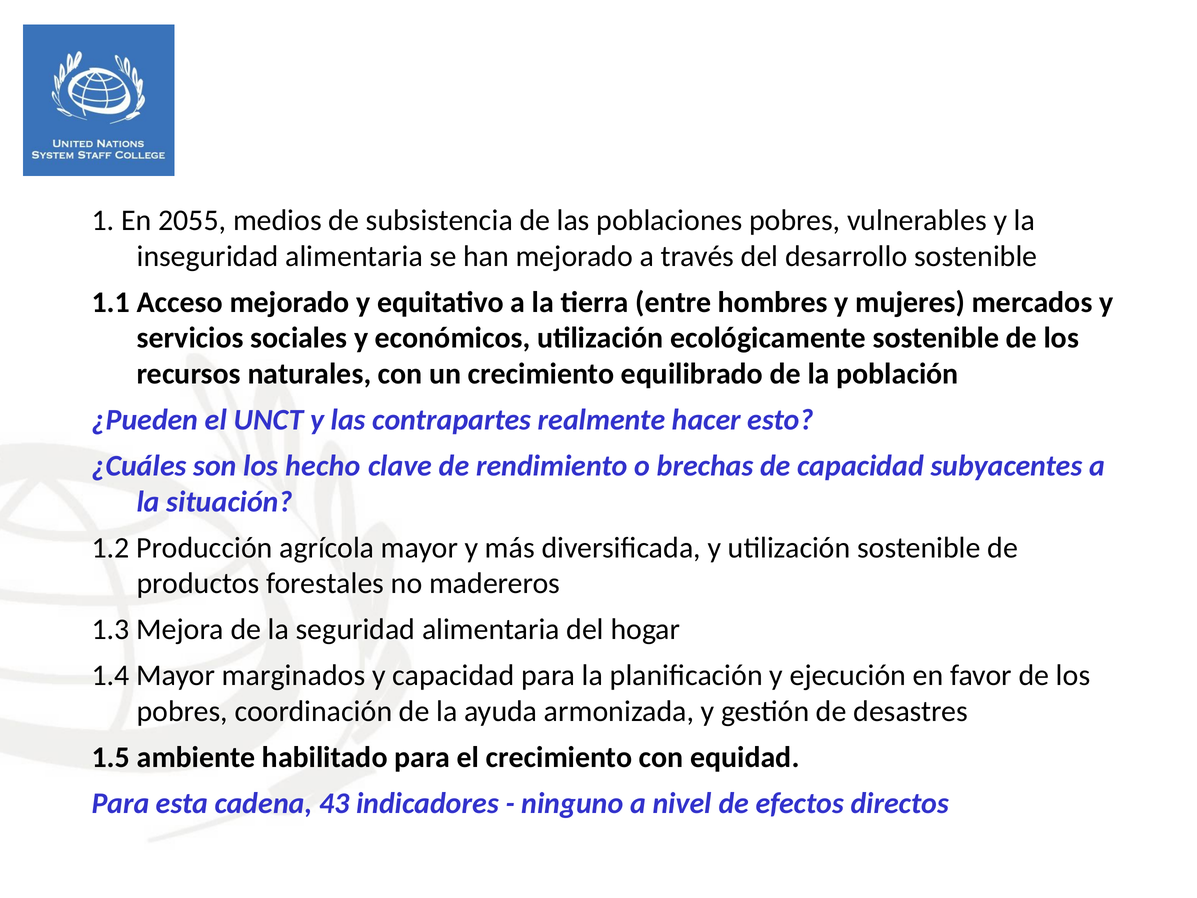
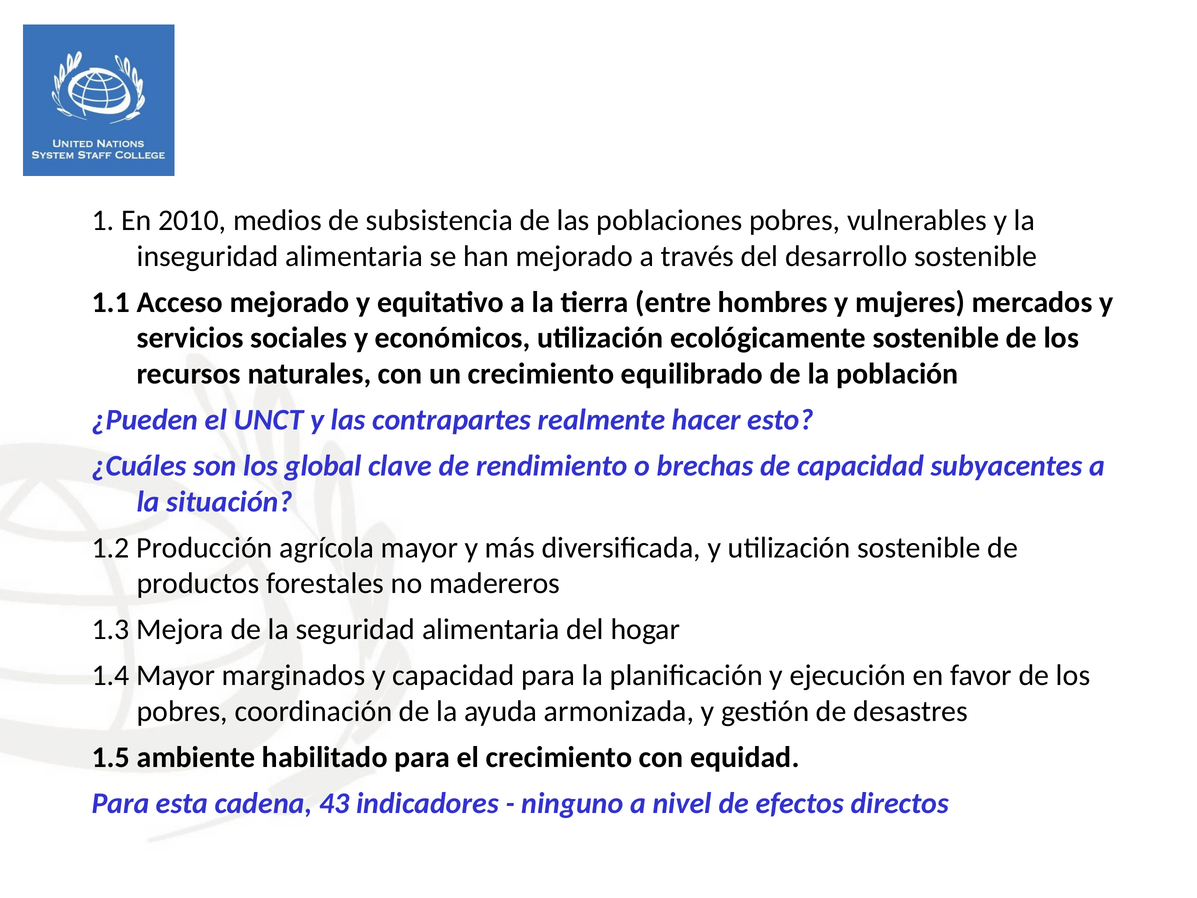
2055: 2055 -> 2010 (192, 220)
hecho: hecho -> global (323, 466)
